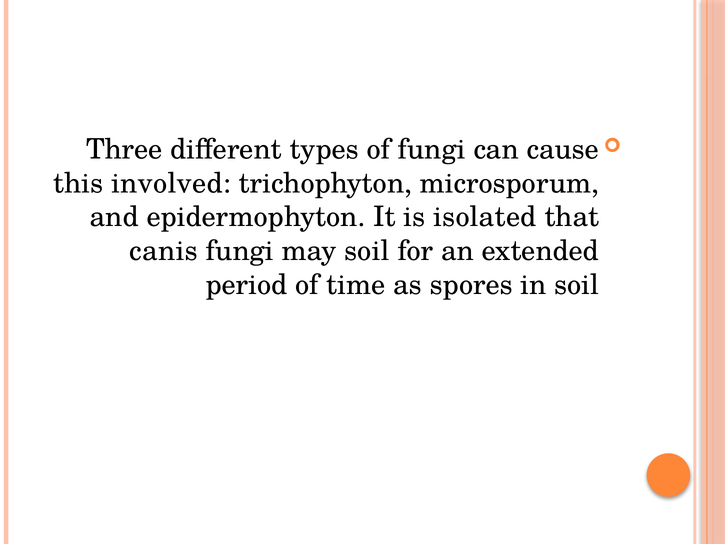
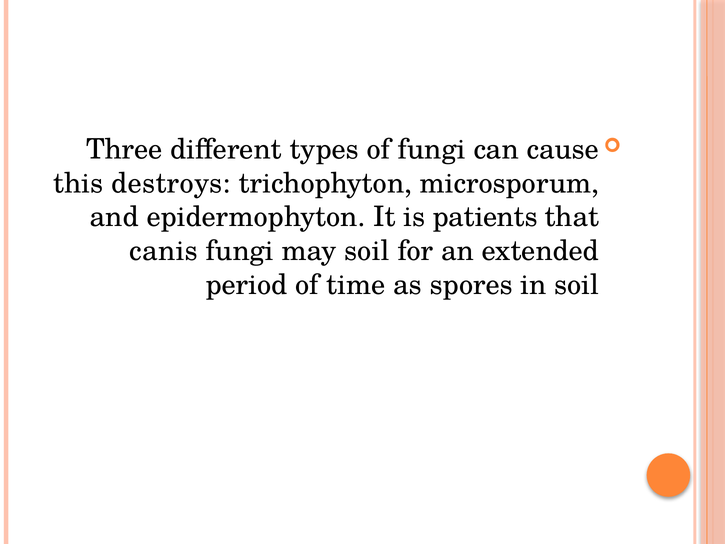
involved: involved -> destroys (171, 183)
isolated: isolated -> patients (485, 217)
